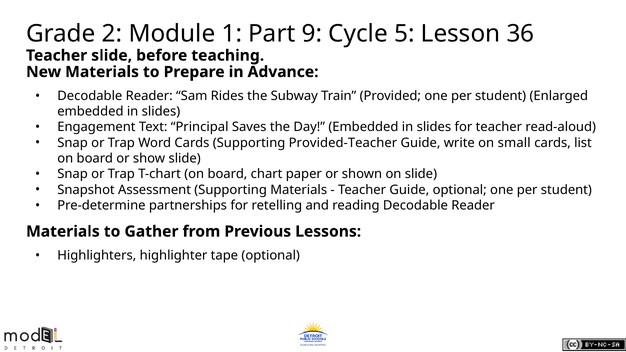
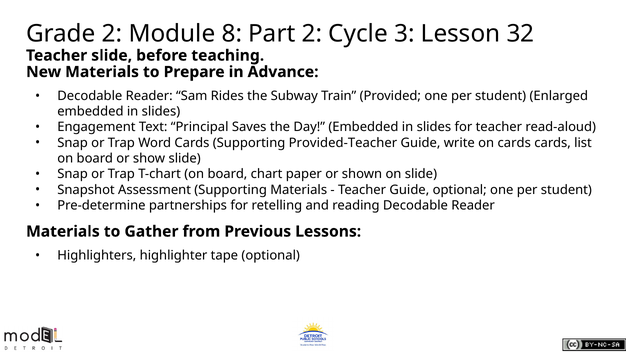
1: 1 -> 8 (232, 34)
Part 9: 9 -> 2 (312, 34)
5: 5 -> 3 (404, 34)
36: 36 -> 32 (520, 34)
on small: small -> cards (514, 143)
